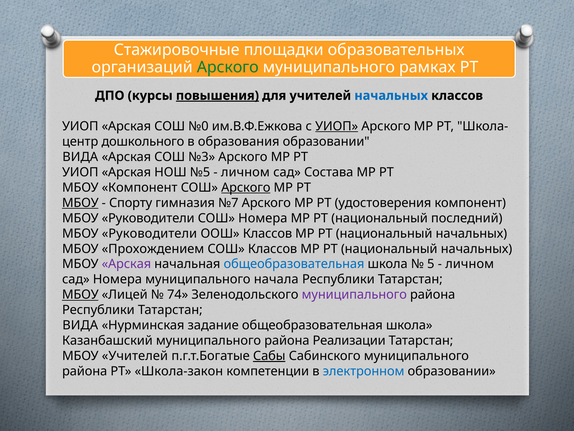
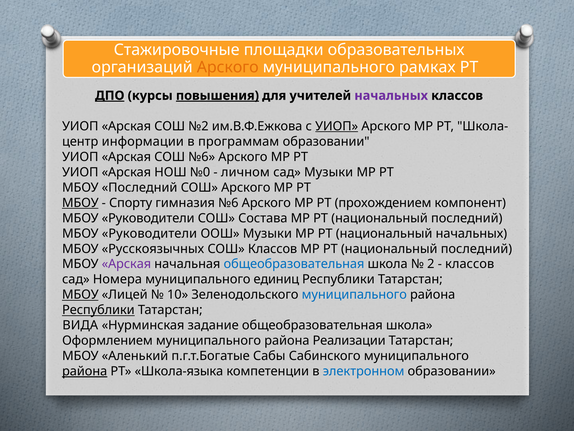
Арского colour: green -> orange (228, 67)
ДПО underline: none -> present (110, 96)
начальных colour: blue -> purple (391, 96)
№0: №0 -> №2 (198, 126)
дошкольного: дошкольного -> информации (143, 141)
образования: образования -> программам (239, 141)
ВИДА: ВИДА -> УИОП (80, 157)
СОШ №3: №3 -> №6 (202, 157)
№5: №5 -> №0 (200, 172)
сад Состава: Состава -> Музыки (329, 172)
МБОУ Компонент: Компонент -> Последний (140, 187)
Арского underline: present -> none (246, 187)
гимназия №7: №7 -> №6 (228, 203)
удостоверения: удостоверения -> прохождением (383, 203)
СОШ Номера: Номера -> Состава (263, 218)
ООШ Классов: Классов -> Музыки (267, 233)
Прохождением: Прохождением -> Русскоязычных (153, 249)
начальных: начальных -> последний (476, 249)
5: 5 -> 2 (431, 264)
личном: личном -> классов (470, 264)
начала: начала -> единиц (276, 279)
74: 74 -> 10 (178, 294)
муниципального colour: purple -> blue (354, 294)
Республики underline: none -> present (98, 310)
Казанбашский: Казанбашский -> Оформлением (107, 340)
МБОУ Учителей: Учителей -> Аленький (135, 356)
Сабы underline: present -> none (269, 356)
района underline: none -> present (85, 371)
Школа-закон: Школа-закон -> Школа-языка (179, 371)
